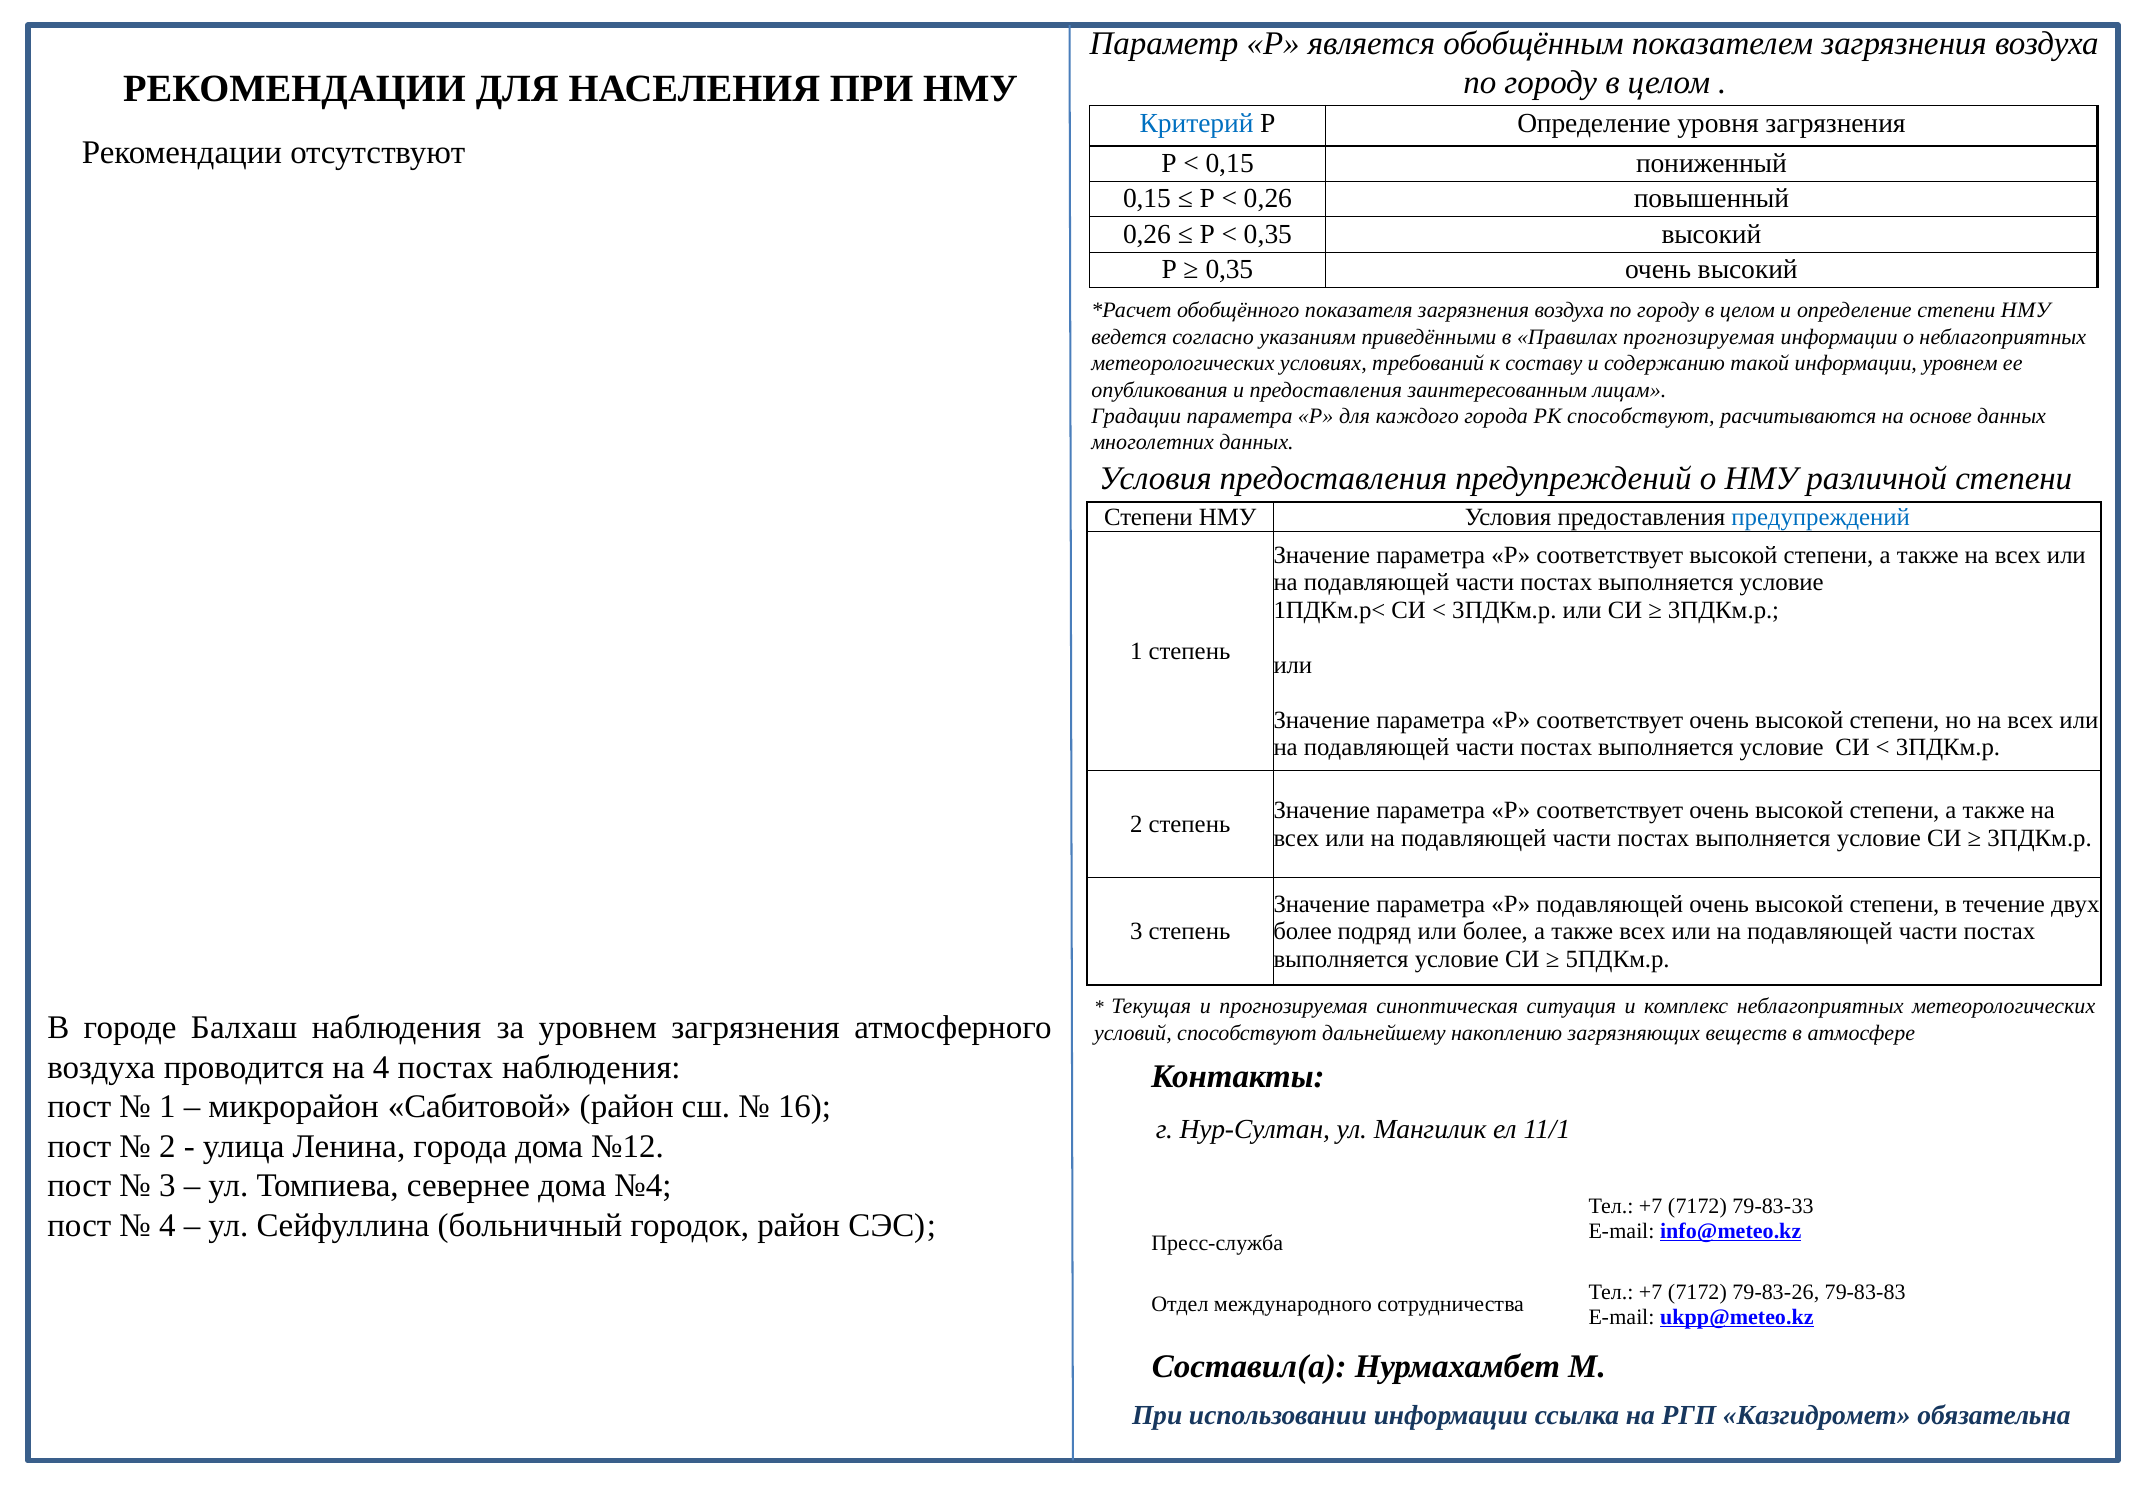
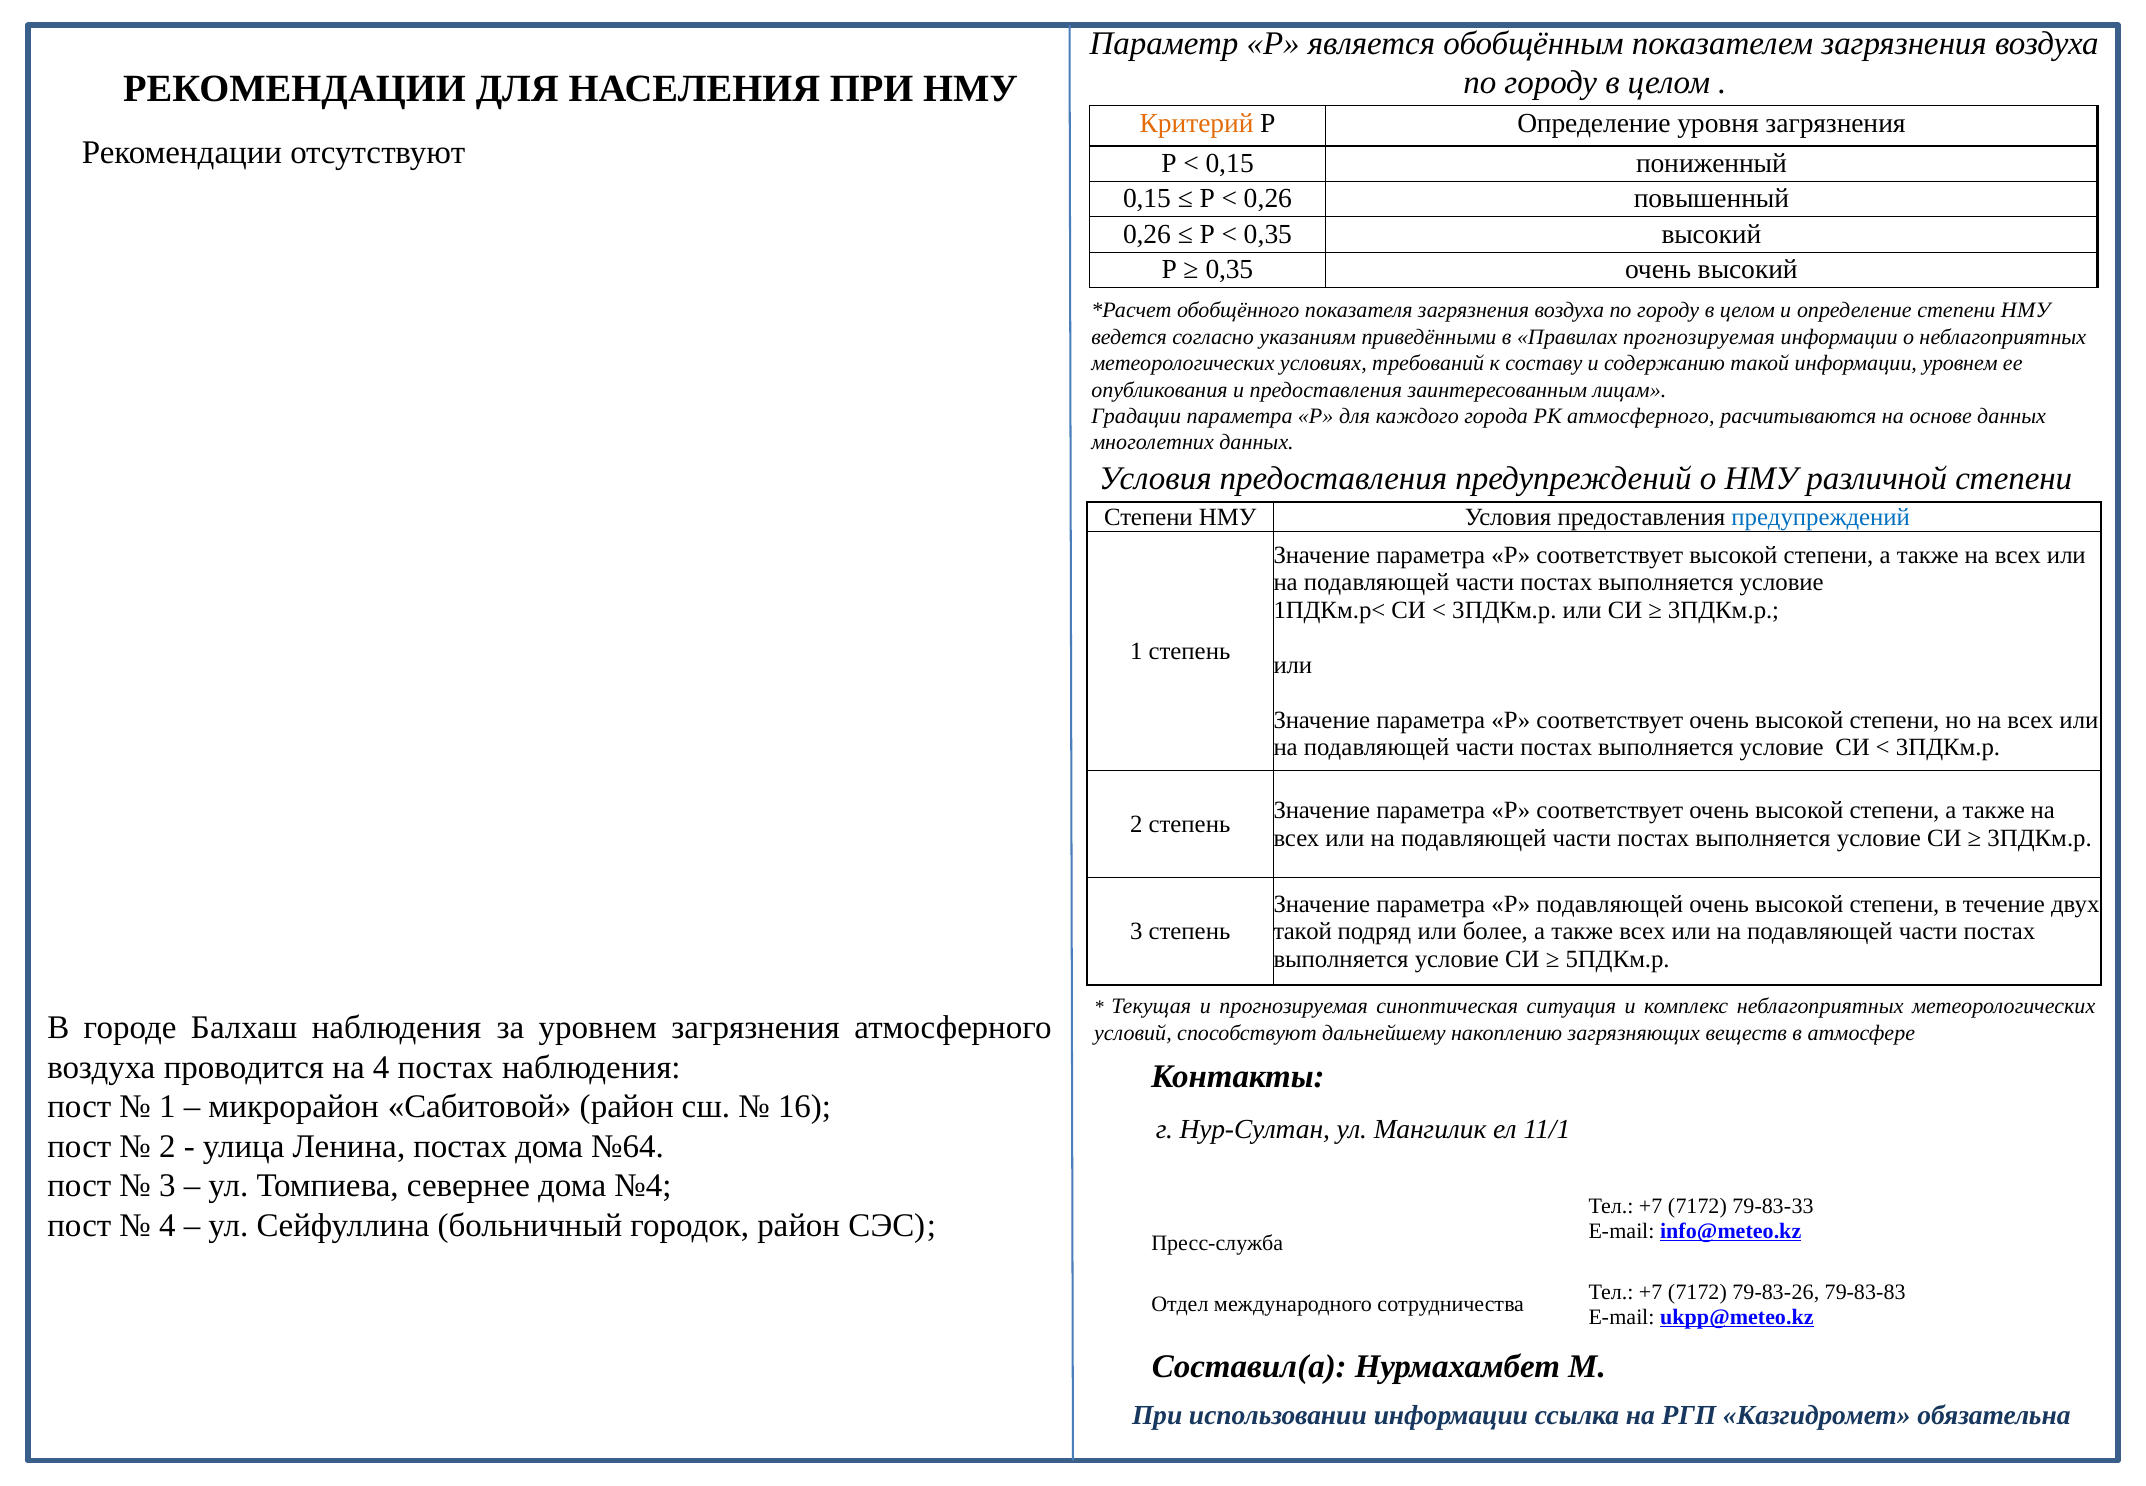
Критерий colour: blue -> orange (1197, 123)
РК способствуют: способствуют -> атмосферного (1641, 416)
более: более -> такой (1303, 931)
Ленина города: города -> постах (460, 1146)
№12: №12 -> №64 (628, 1146)
